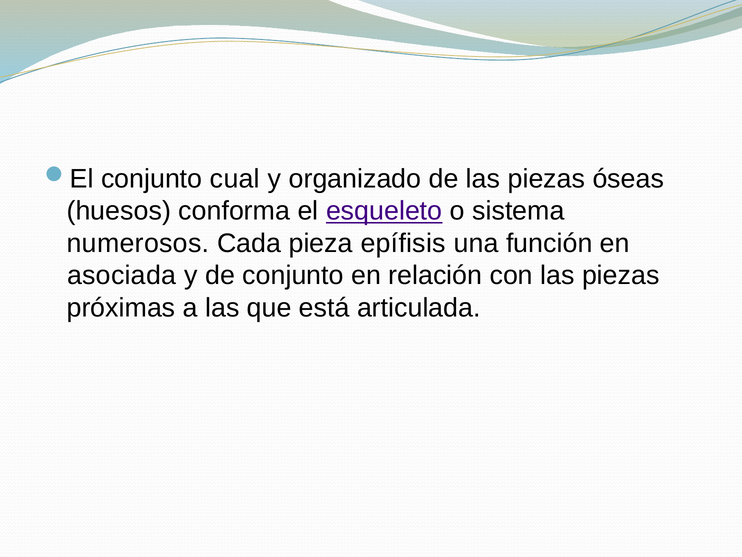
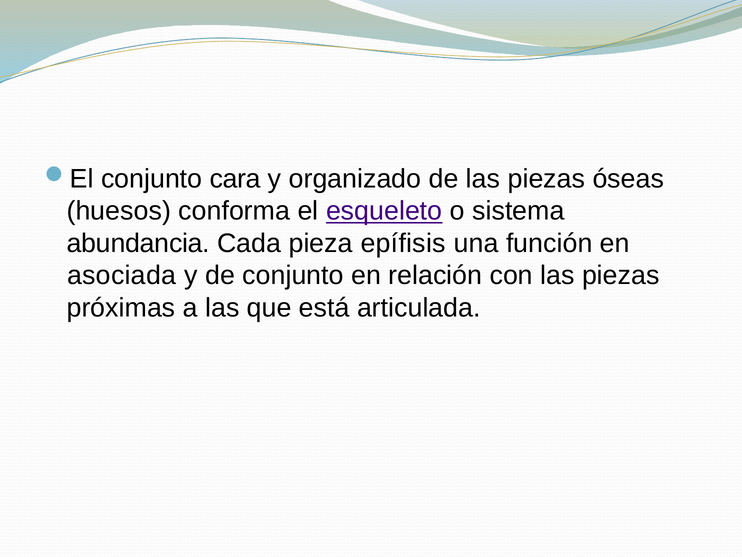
cual: cual -> cara (235, 179)
numerosos: numerosos -> abundancia (138, 243)
